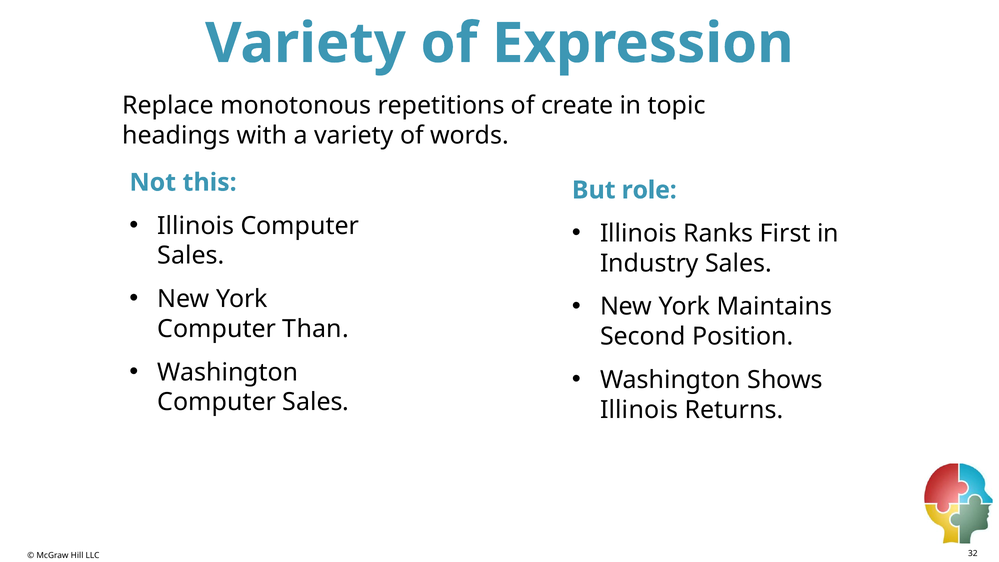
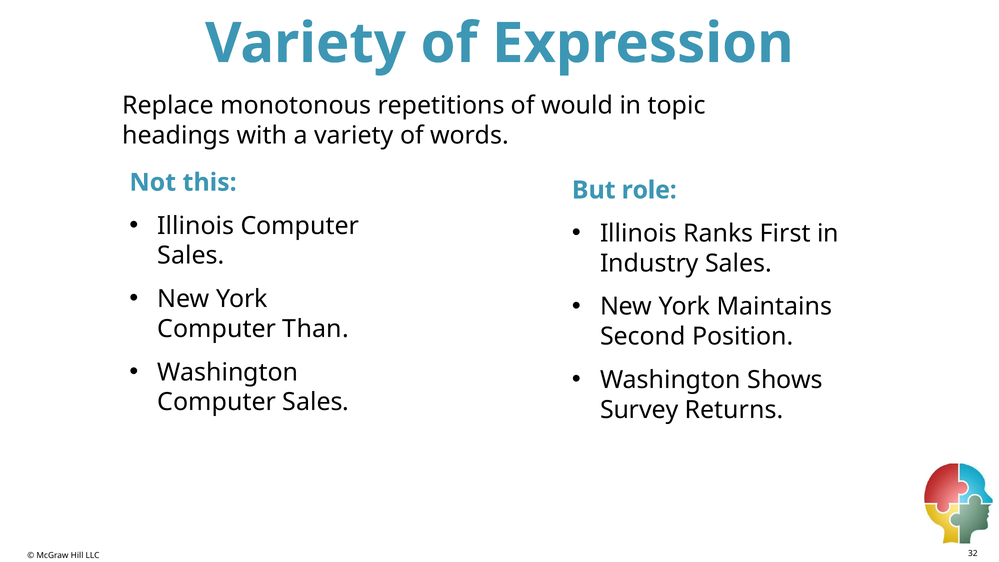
create: create -> would (577, 106)
Illinois: Illinois -> Survey (639, 410)
